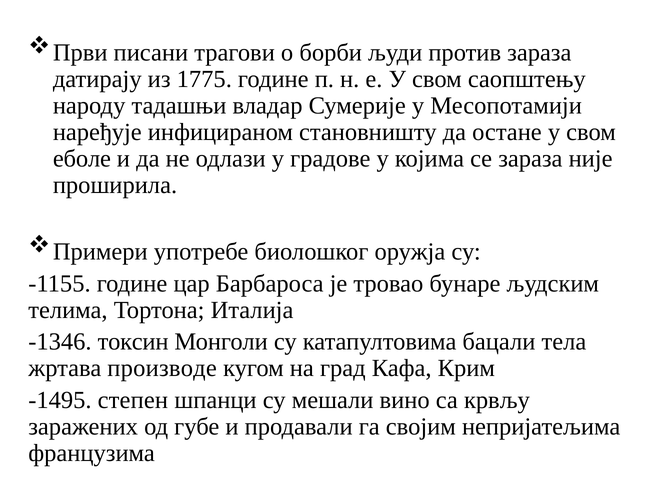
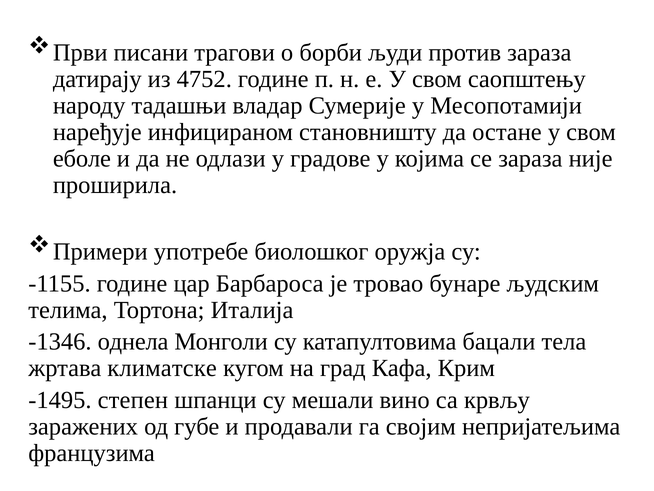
1775: 1775 -> 4752 (204, 79)
токсин: токсин -> однела (133, 341)
производе: производе -> климатске (162, 368)
